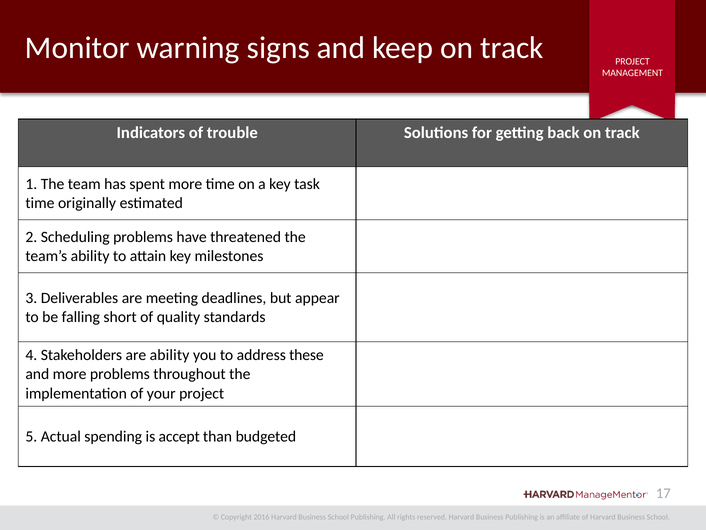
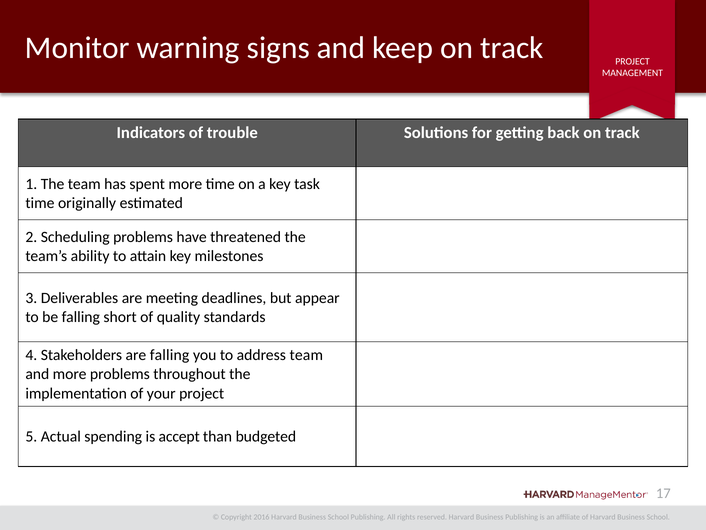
are ability: ability -> falling (170, 355)
address these: these -> team (306, 355)
